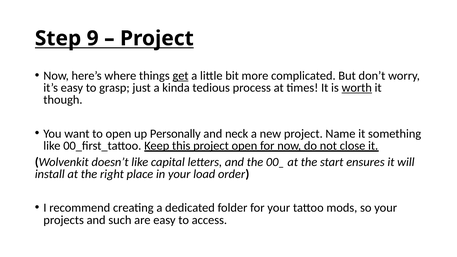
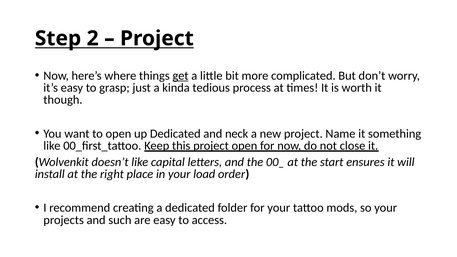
9: 9 -> 2 (93, 38)
worth underline: present -> none (357, 88)
up Personally: Personally -> Dedicated (175, 134)
